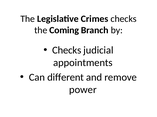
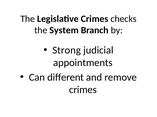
Coming: Coming -> System (64, 30)
Checks: Checks -> Strong (67, 50)
power: power -> crimes (83, 90)
